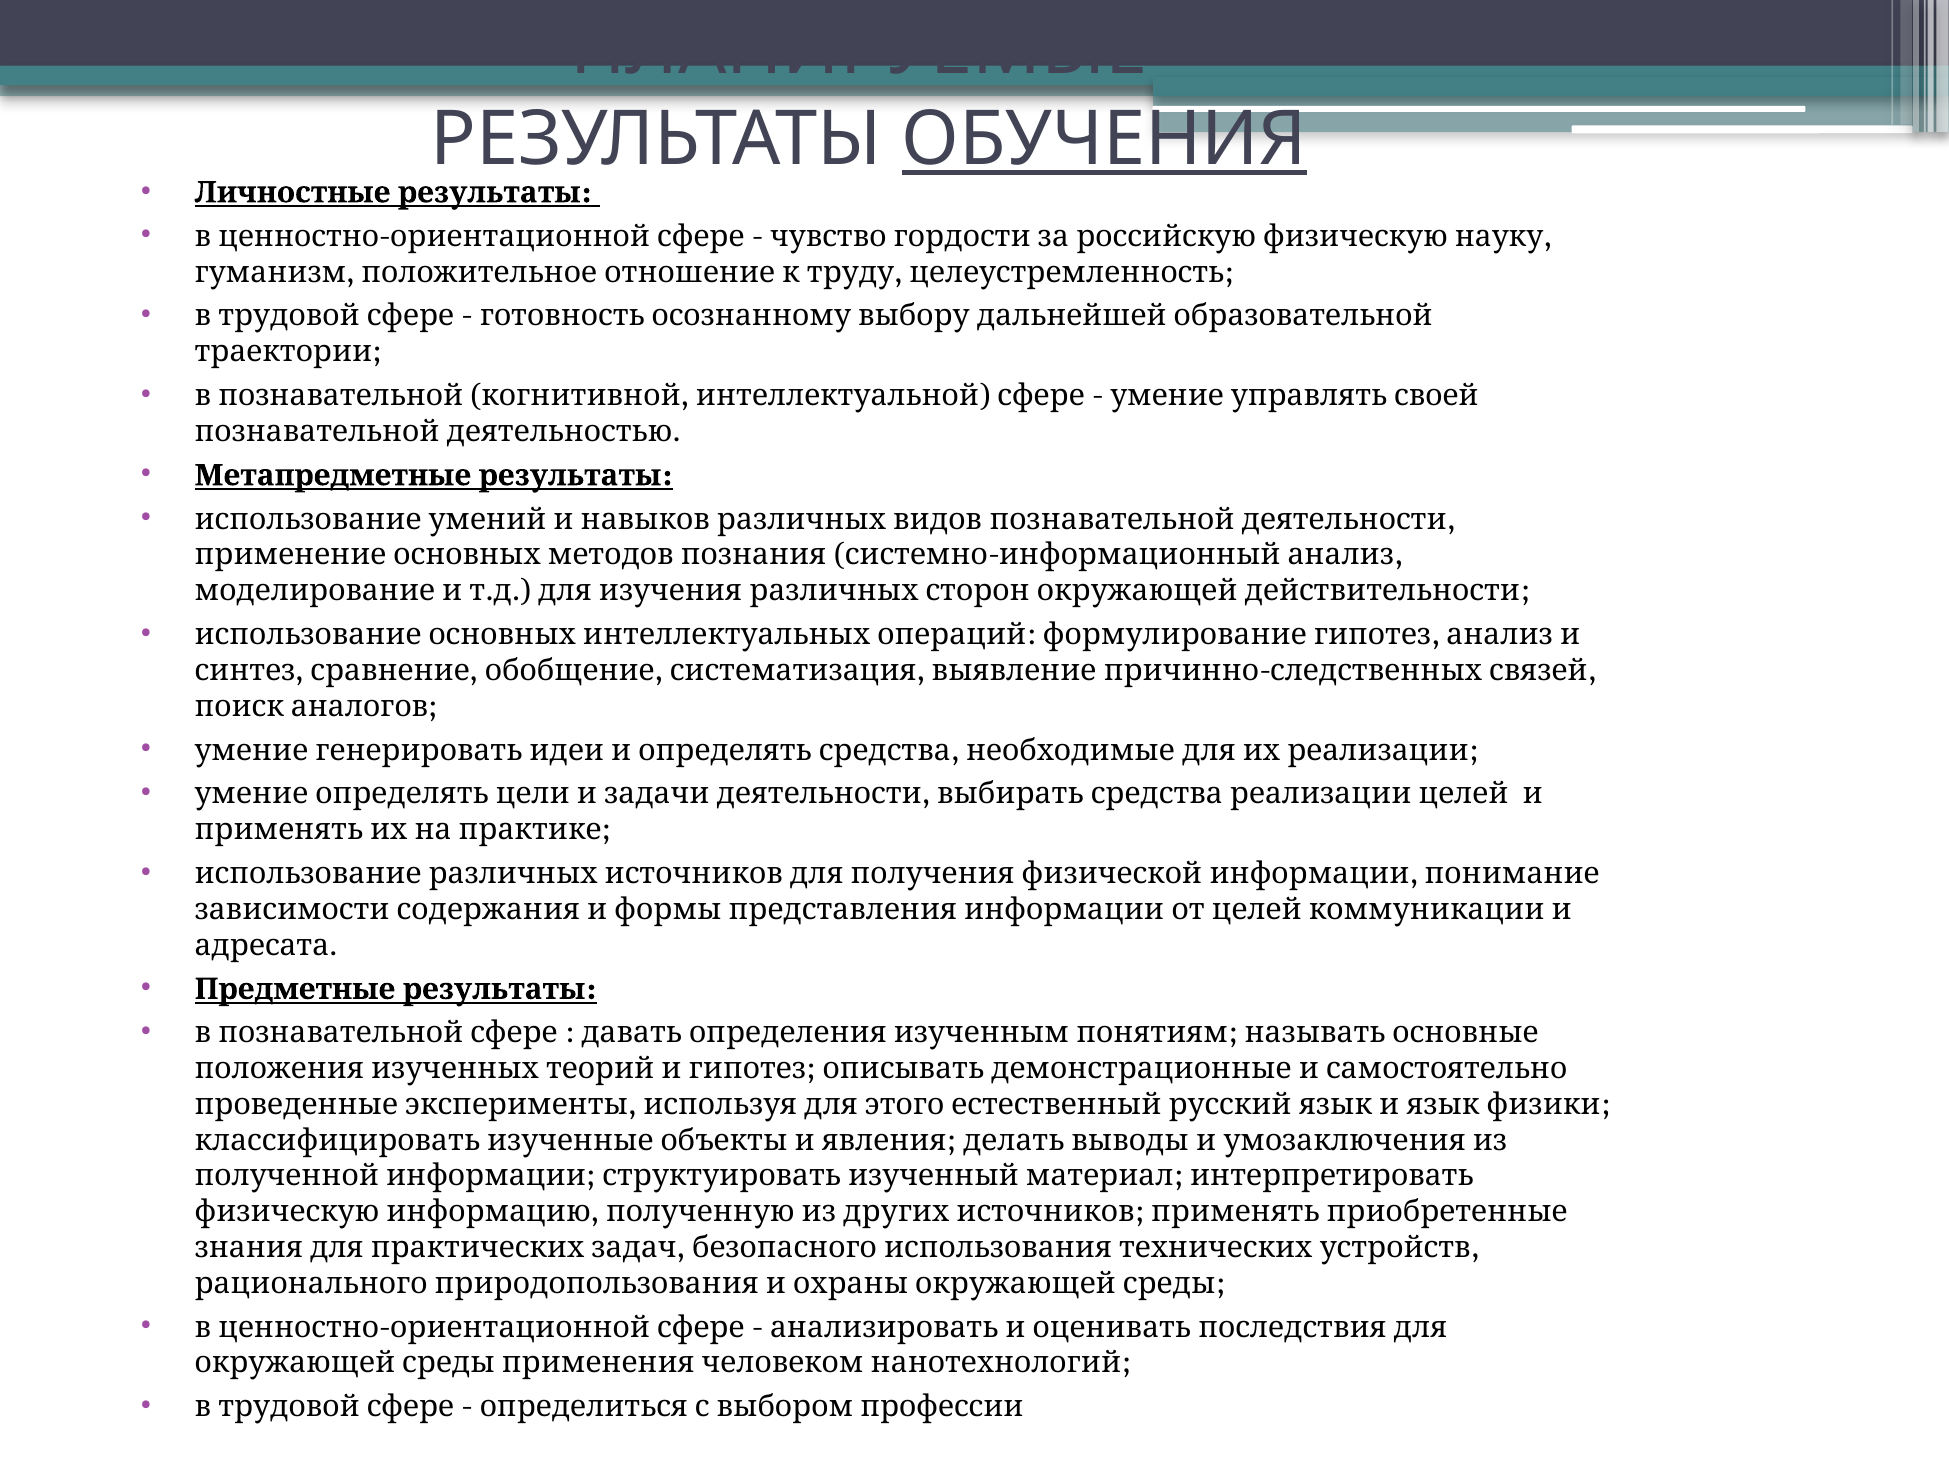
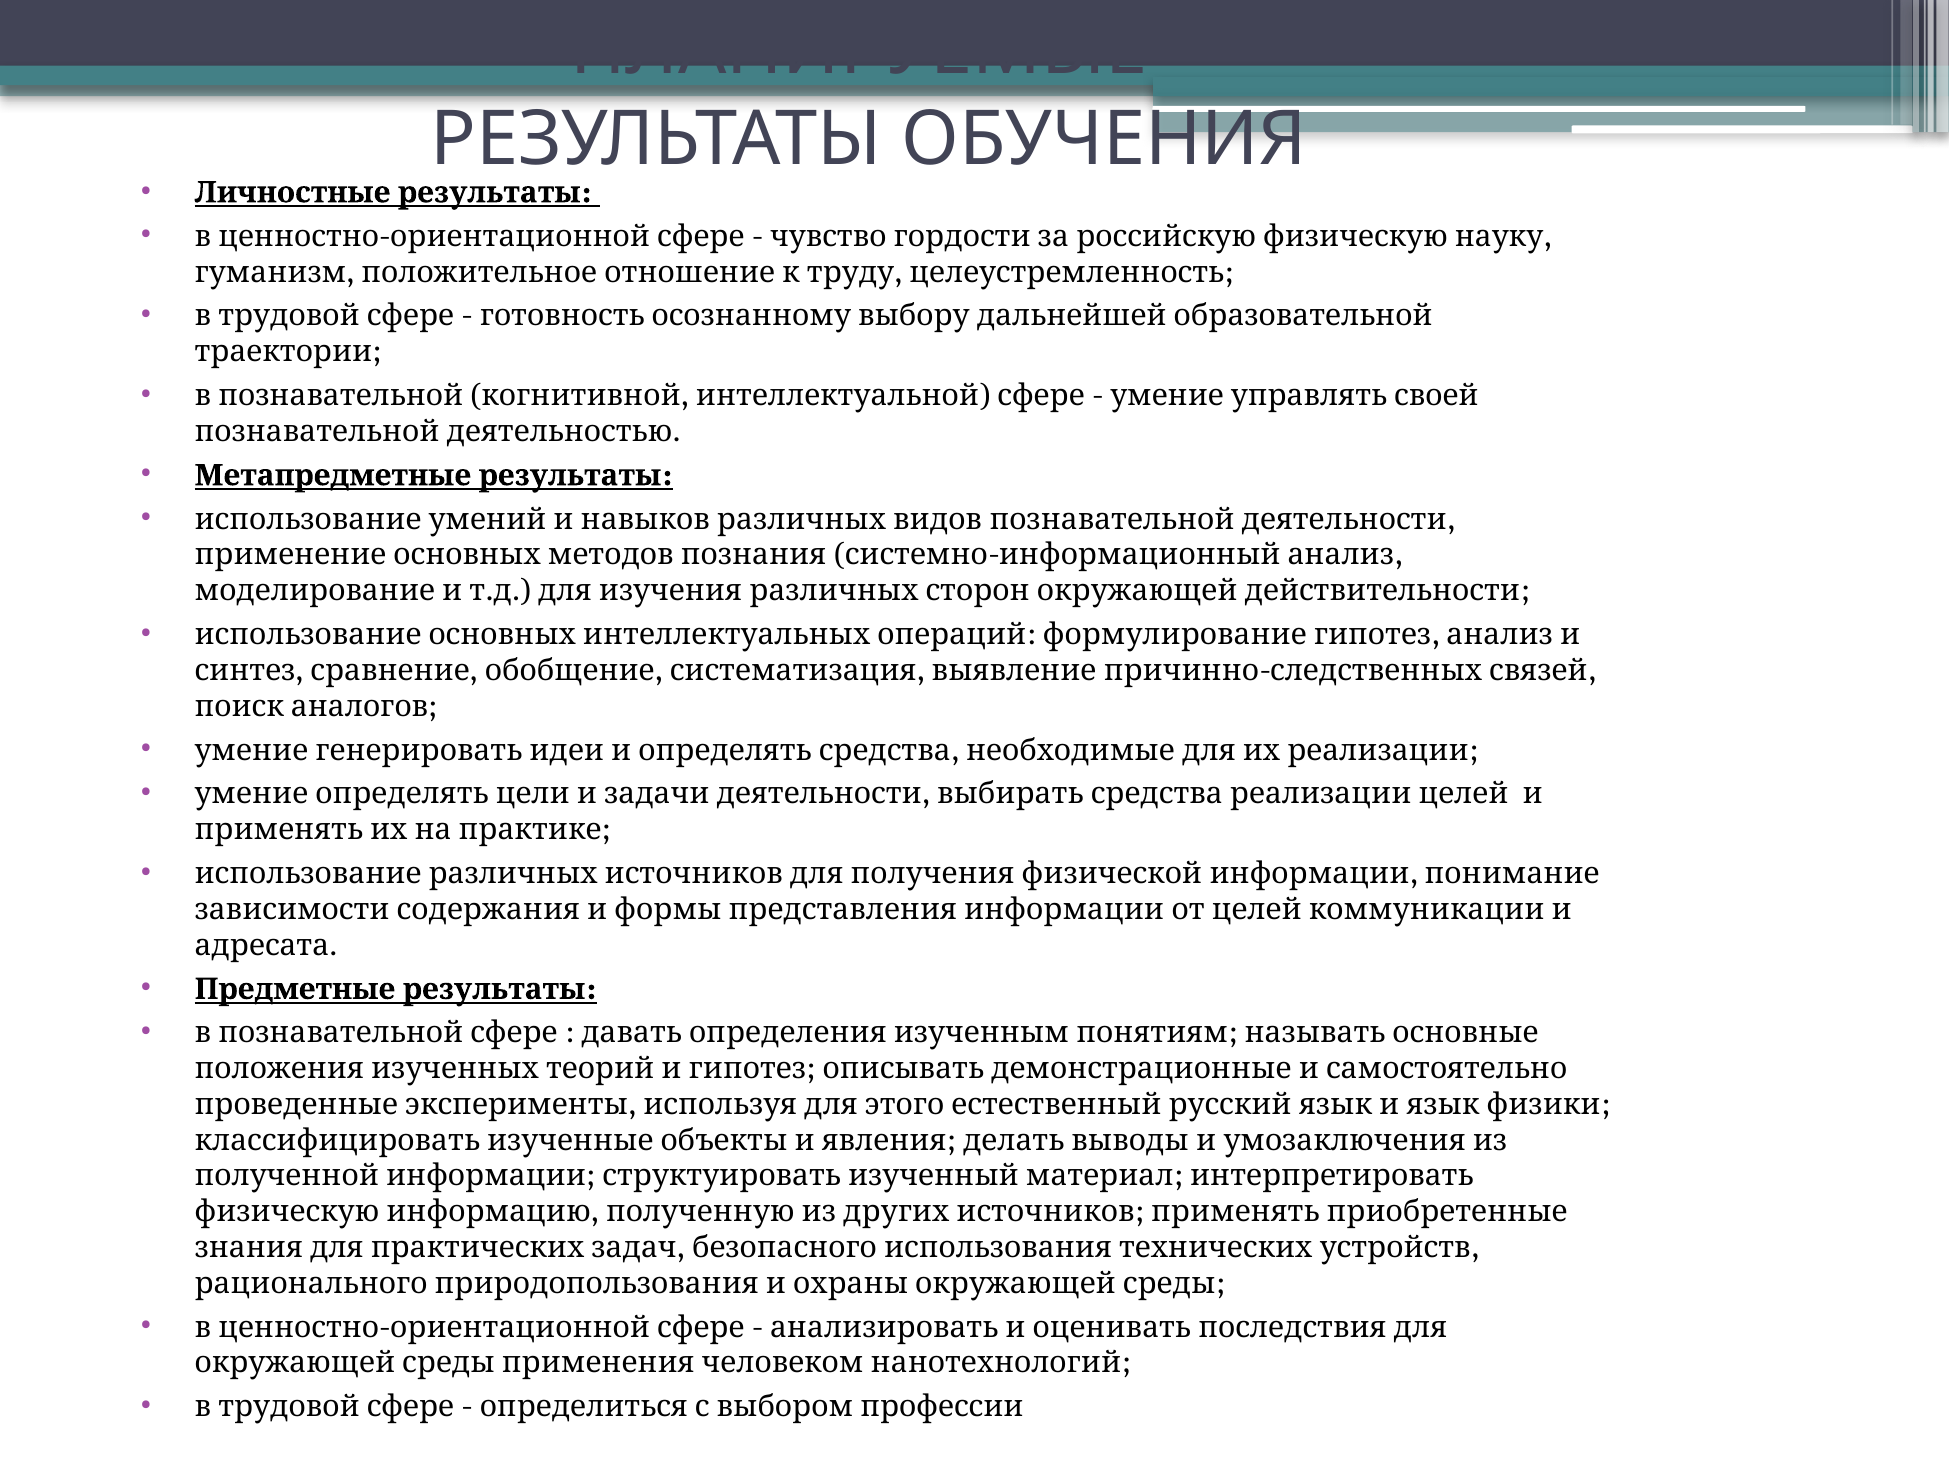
ОБУЧЕНИЯ underline: present -> none (1104, 140)
